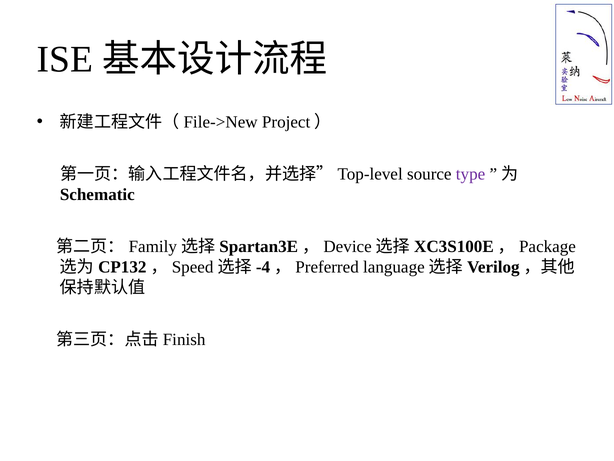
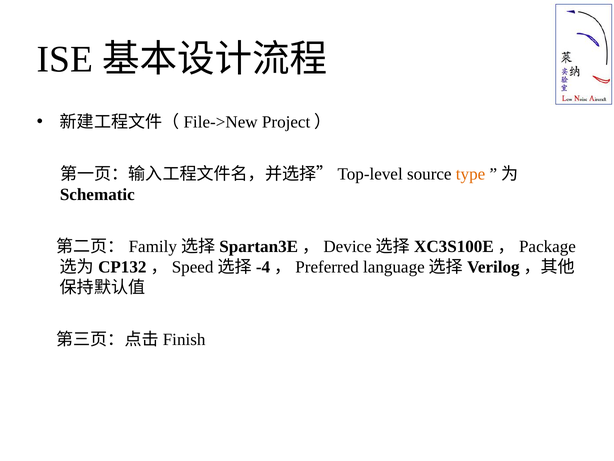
type colour: purple -> orange (471, 174)
